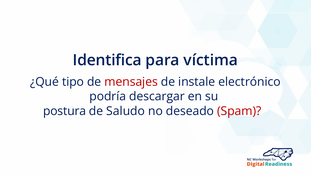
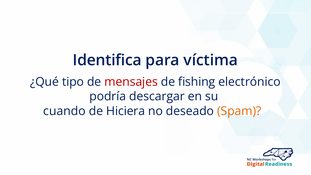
instale: instale -> fishing (197, 82)
postura: postura -> cuando (64, 111)
Saludo: Saludo -> Hiciera (126, 111)
Spam colour: red -> orange (239, 111)
